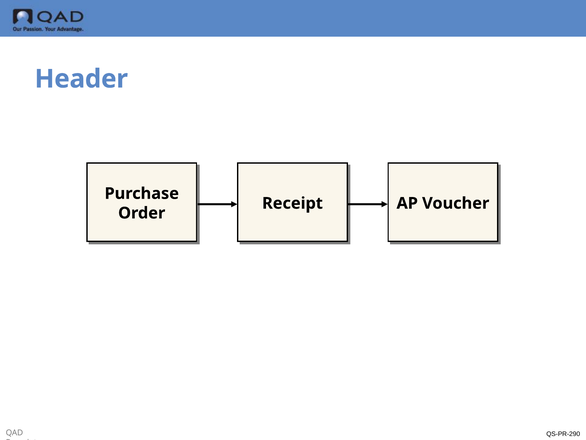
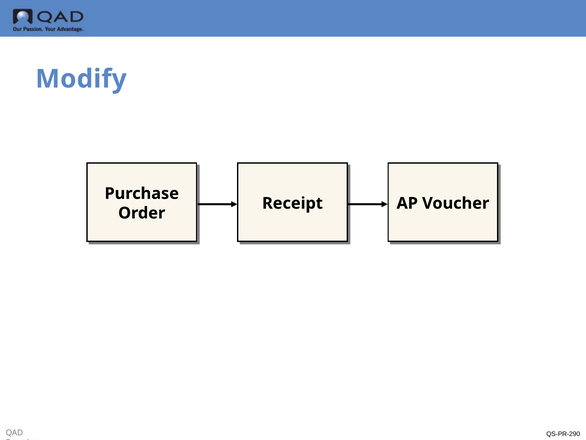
Header: Header -> Modify (81, 79)
